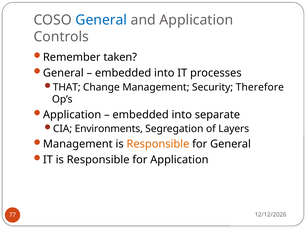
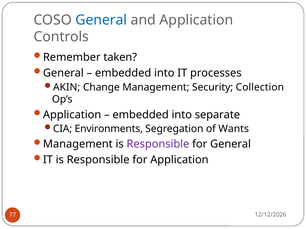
THAT: THAT -> AKIN (67, 87)
Therefore: Therefore -> Collection (260, 87)
Layers: Layers -> Wants (234, 129)
Responsible colour: orange -> purple (158, 144)
